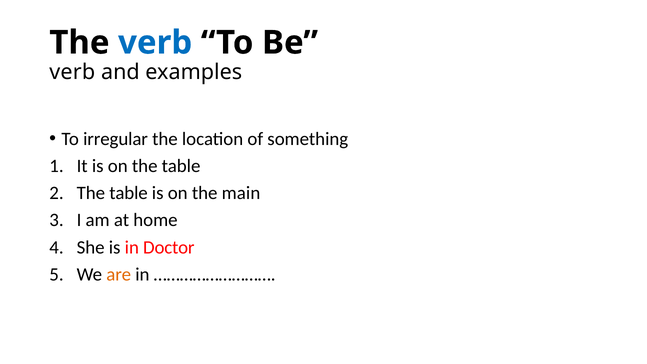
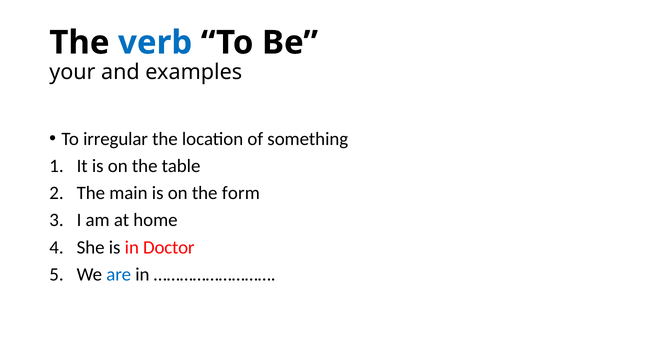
verb: verb -> your (72, 72)
table: table -> main (128, 193)
main: main -> form (241, 193)
are colour: orange -> blue (119, 274)
